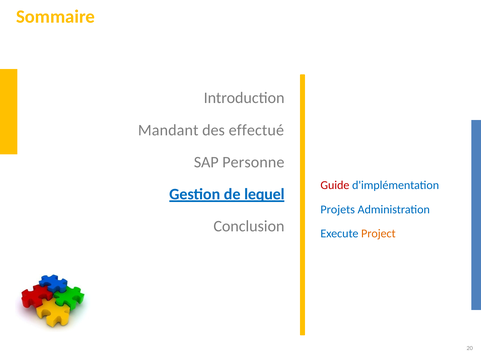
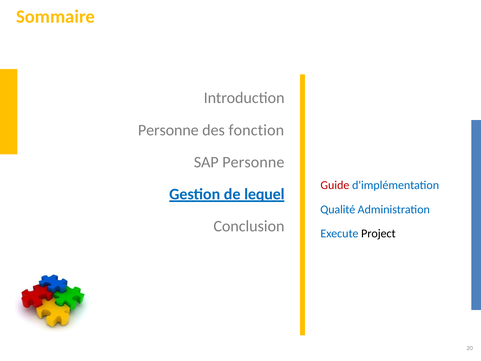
Mandant: Mandant -> Personne (168, 130)
effectué: effectué -> fonction (256, 130)
Projets: Projets -> Qualité (338, 209)
Project colour: orange -> black (378, 233)
